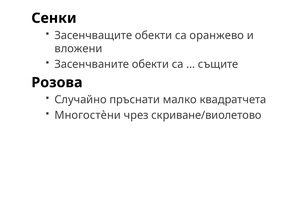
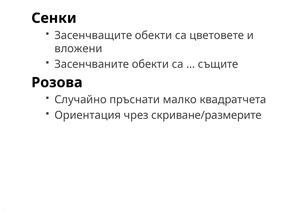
оранжево: оранжево -> цветовете (217, 35)
Многостèни: Многостèни -> Ориентация (88, 115)
скриване/виолетово: скриване/виолетово -> скриване/размерите (207, 115)
